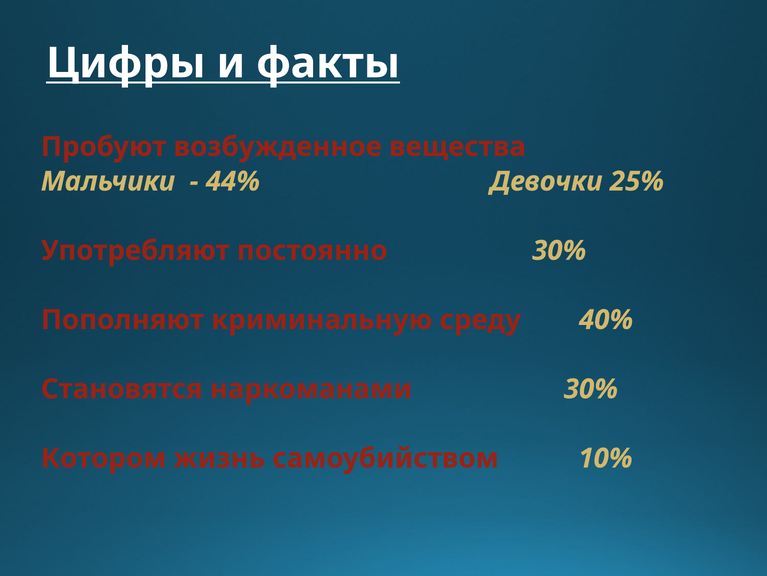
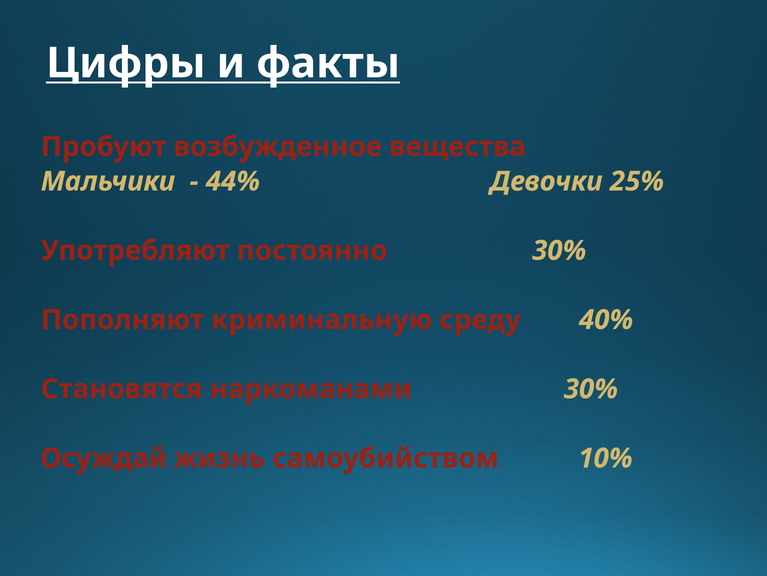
Котором: Котором -> Осуждай (104, 458)
